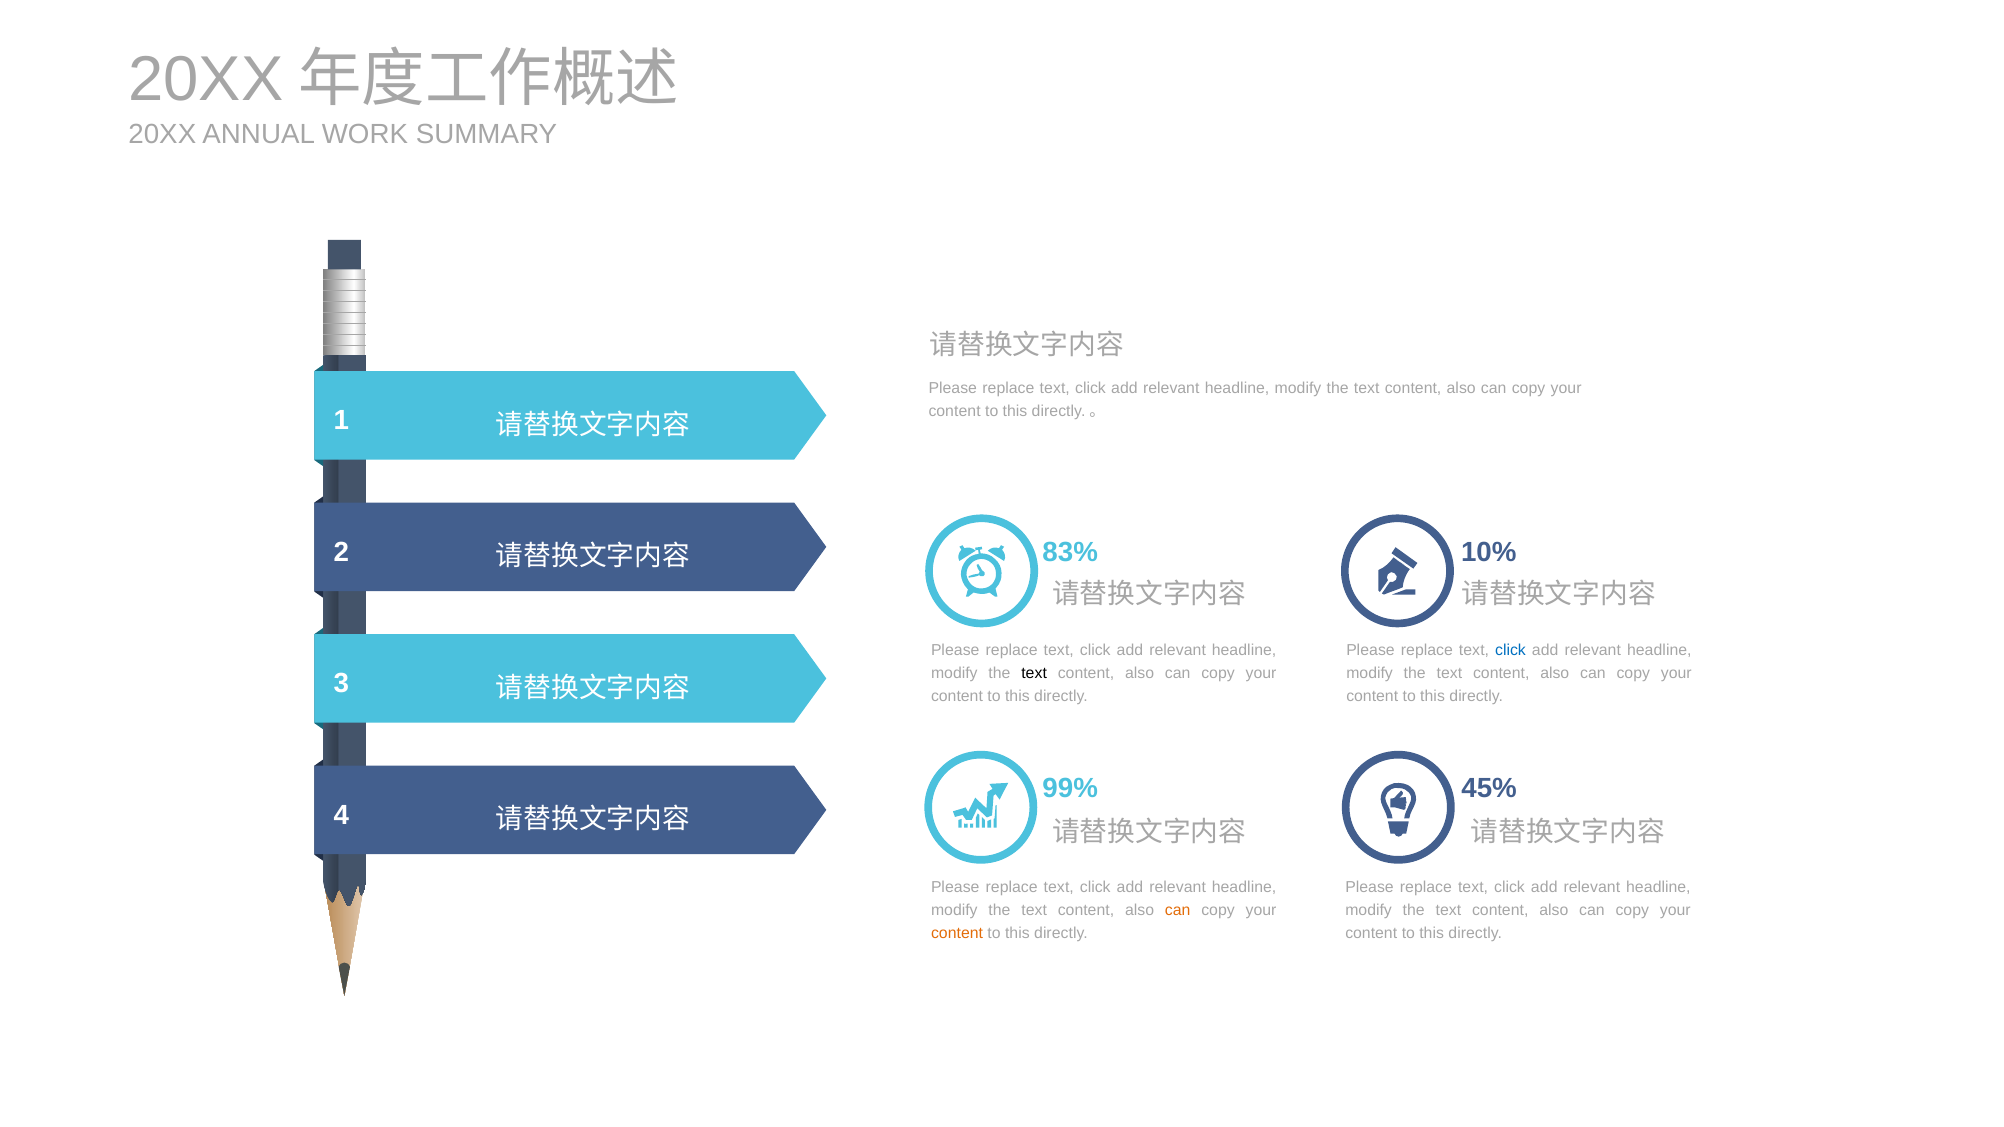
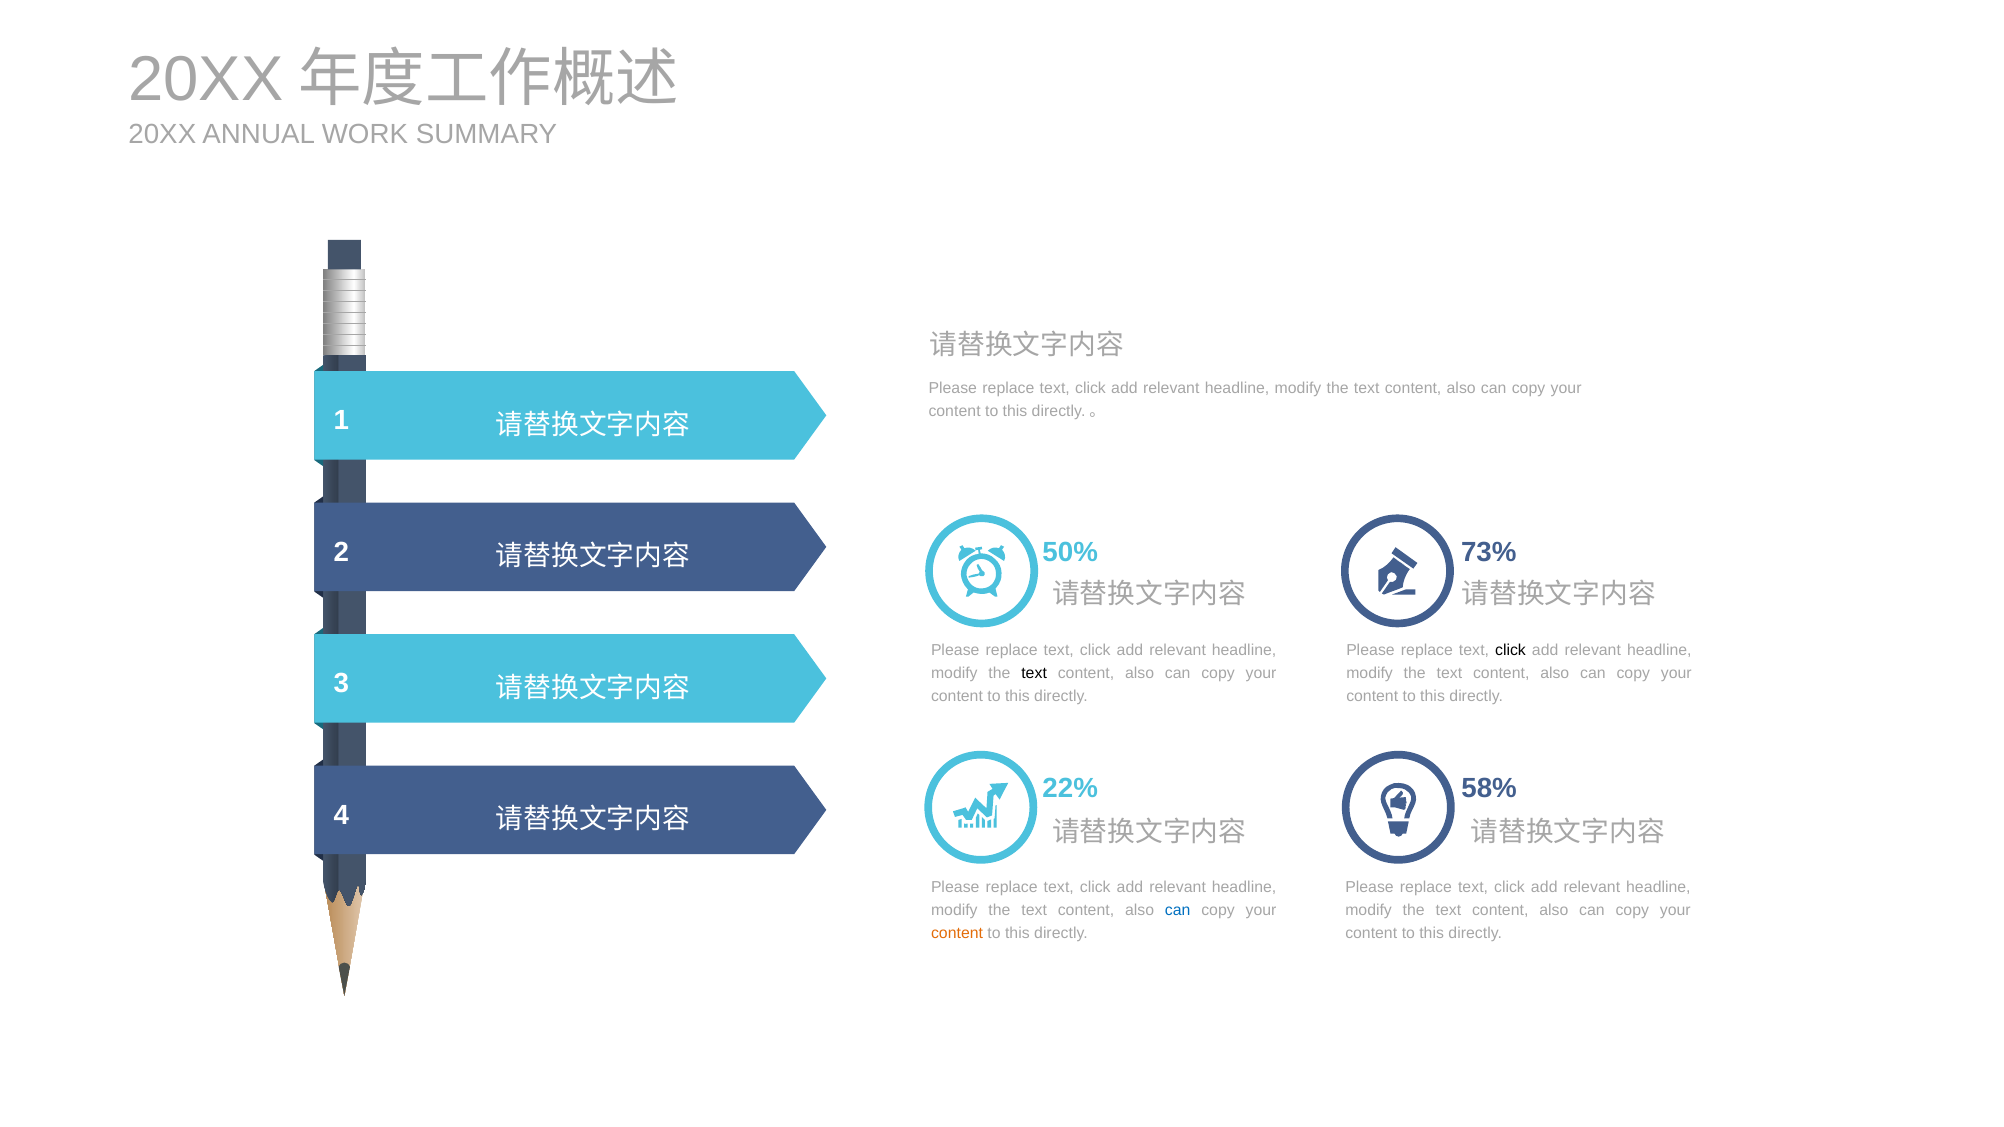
83%: 83% -> 50% (1070, 553)
10%: 10% -> 73% (1489, 553)
click colour: blue -> black (1511, 650)
99%: 99% -> 22% (1070, 788)
45%: 45% -> 58% (1489, 788)
can colour: orange -> blue (1178, 911)
